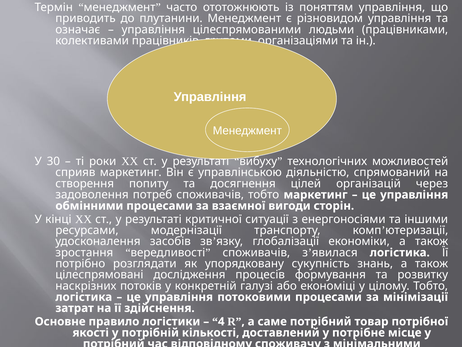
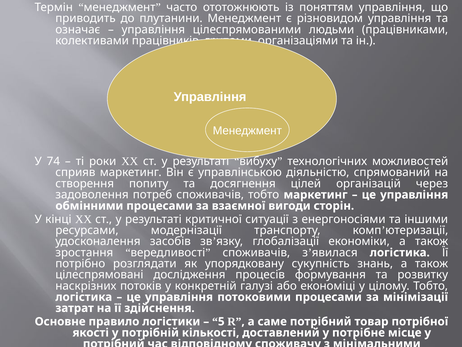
30: 30 -> 74 (53, 161)
4: 4 -> 5 (221, 321)
